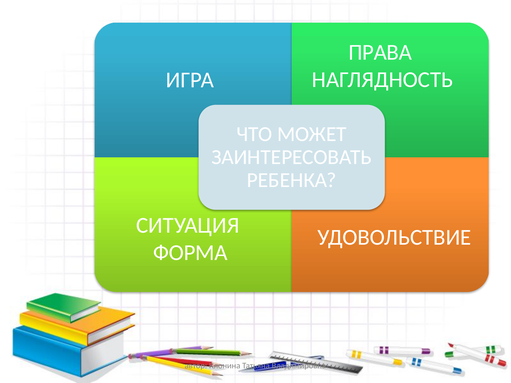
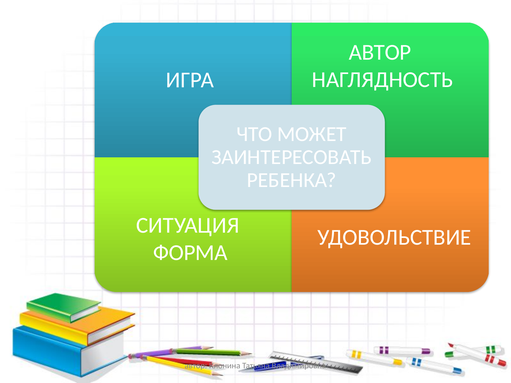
ПРАВА: ПРАВА -> АВТОР (380, 52)
